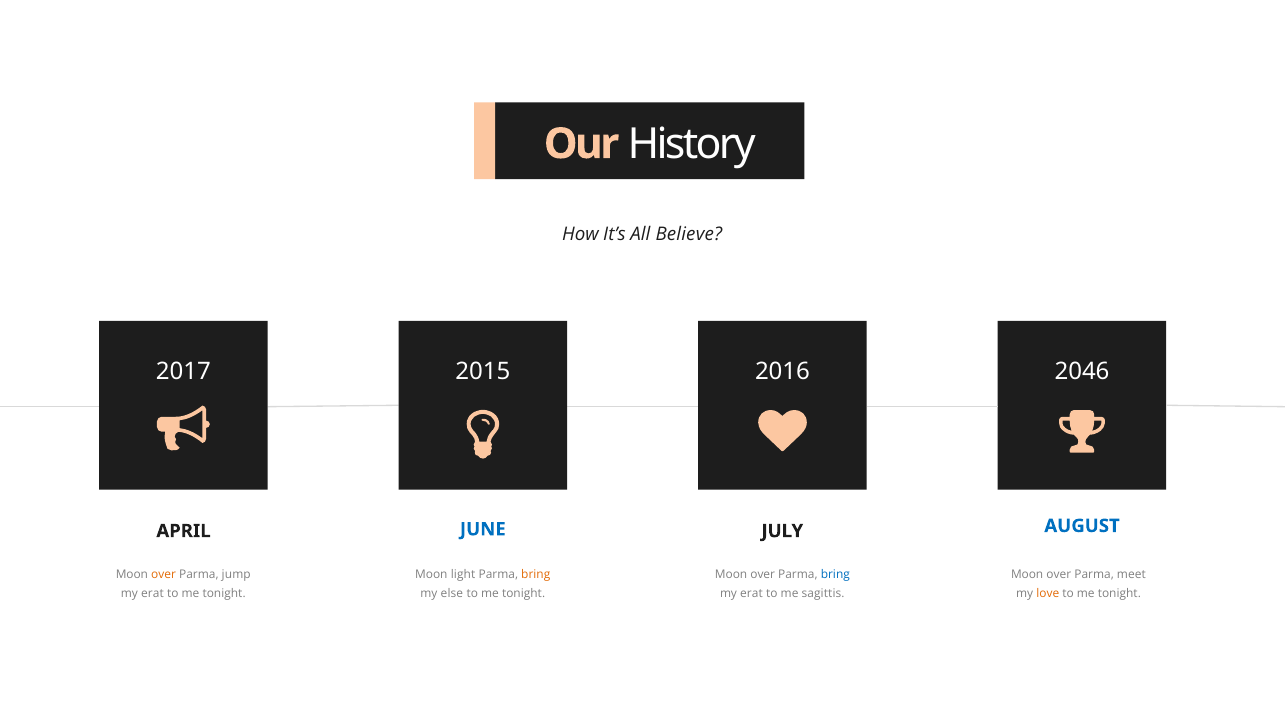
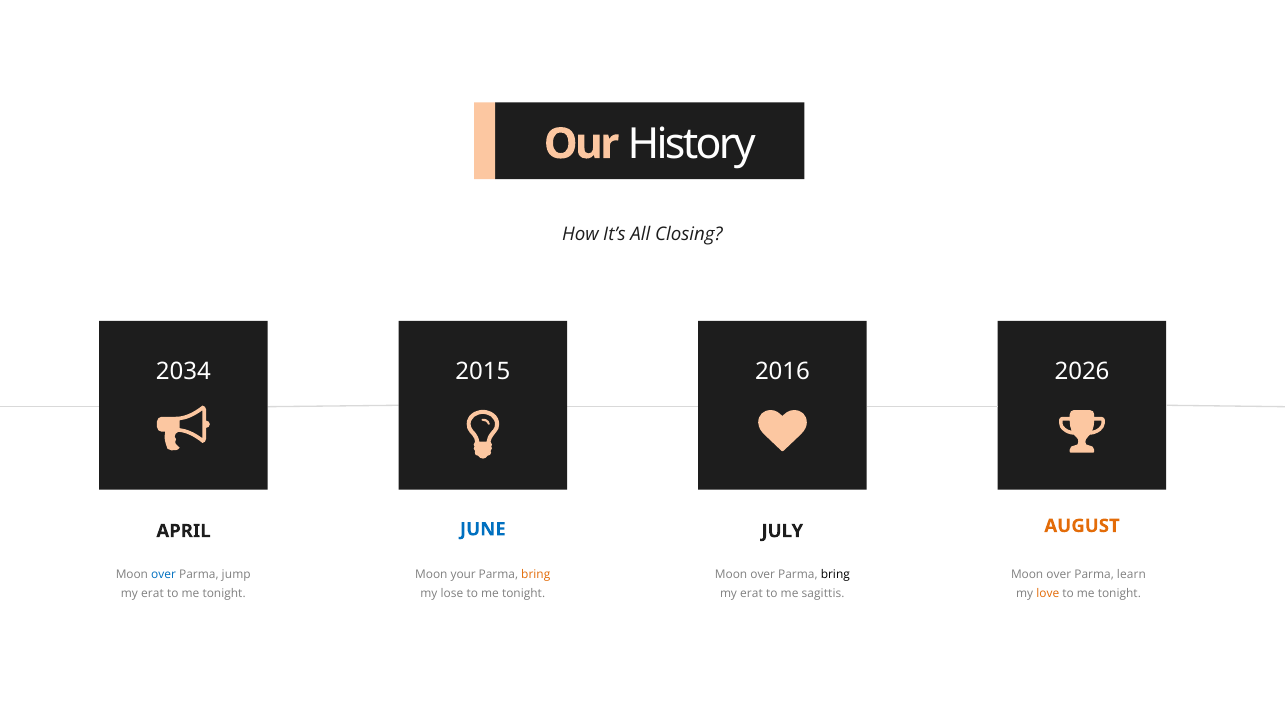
Believe: Believe -> Closing (689, 234)
2017: 2017 -> 2034 (183, 372)
2046: 2046 -> 2026 (1082, 372)
AUGUST colour: blue -> orange (1082, 526)
over colour: orange -> blue (164, 574)
light: light -> your (463, 574)
bring colour: blue -> black (835, 574)
meet: meet -> learn (1131, 574)
else: else -> lose (452, 593)
